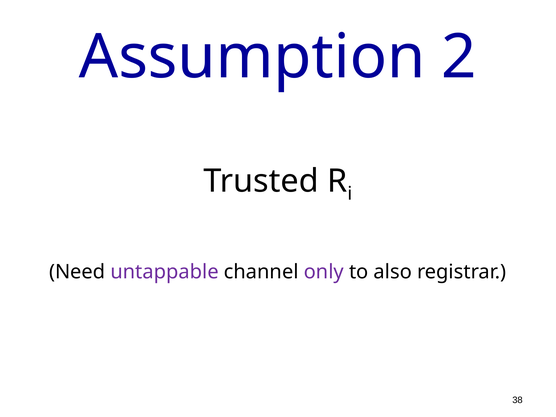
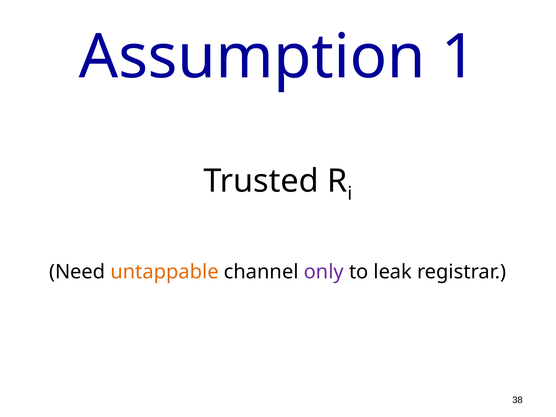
2: 2 -> 1 (459, 57)
untappable colour: purple -> orange (165, 272)
also: also -> leak (393, 272)
